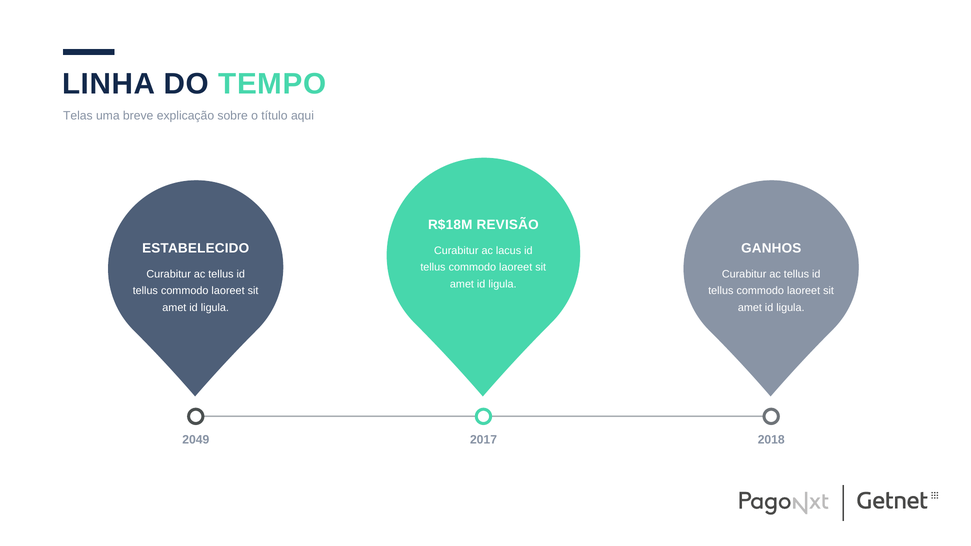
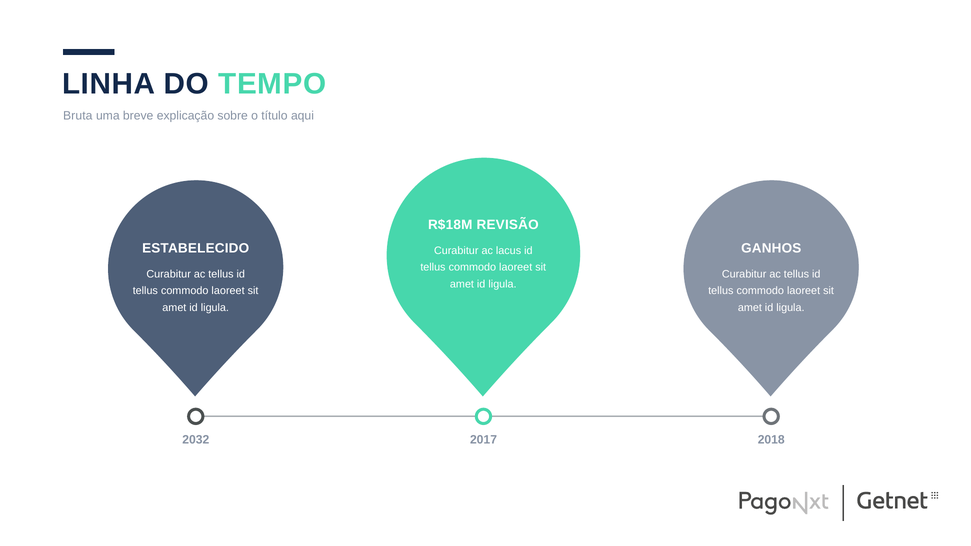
Telas: Telas -> Bruta (78, 116)
2049: 2049 -> 2032 (196, 440)
